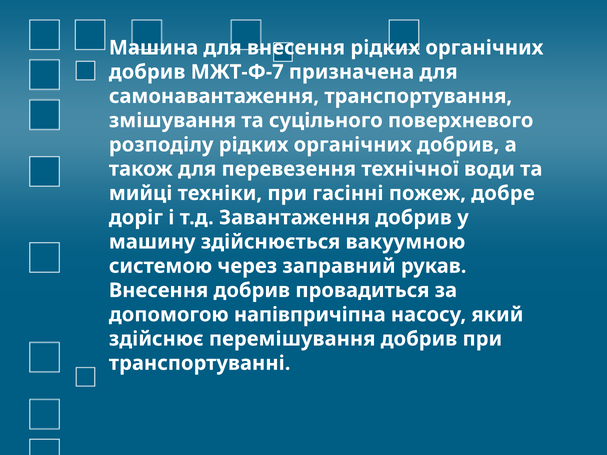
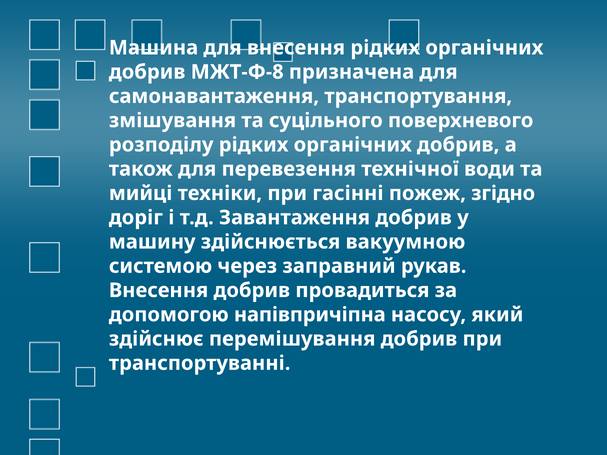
МЖТ-Ф-7: МЖТ-Ф-7 -> МЖТ-Ф-8 (237, 72)
добре: добре -> згідно (503, 193)
